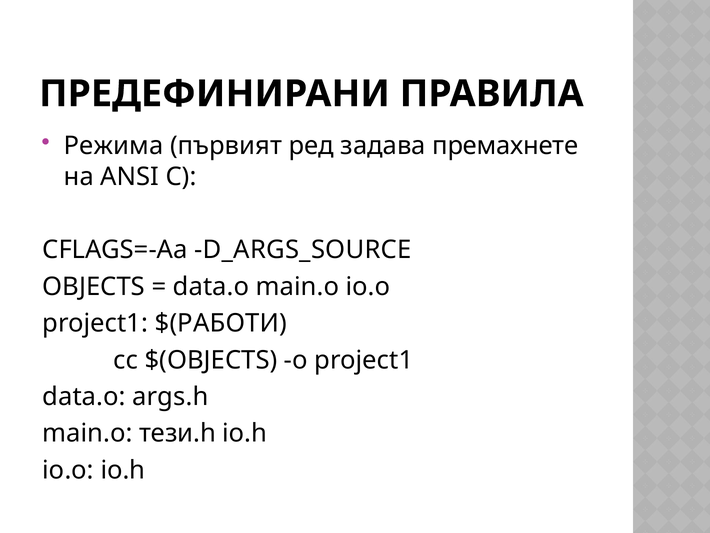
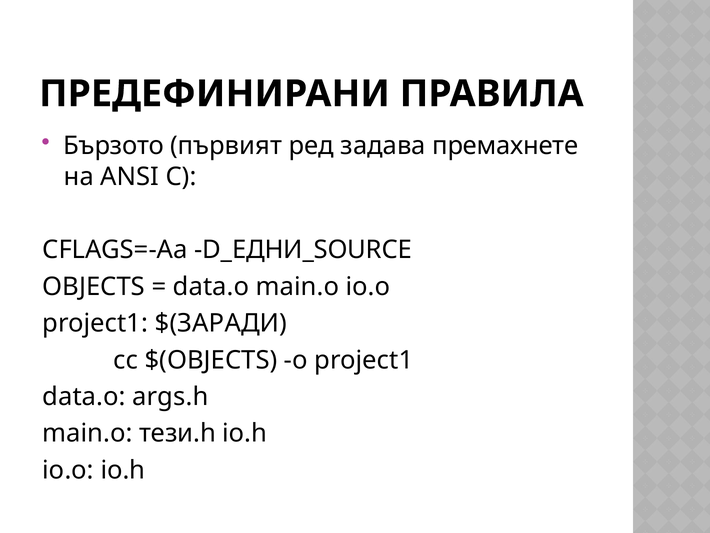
Режима: Режима -> Бързото (114, 146)
D_ARGS_SOURCE: D_ARGS_SOURCE -> D_ЕДНИ_SOURCE (303, 250)
$(РАБОТИ: $(РАБОТИ -> $(ЗАРАДИ (221, 323)
